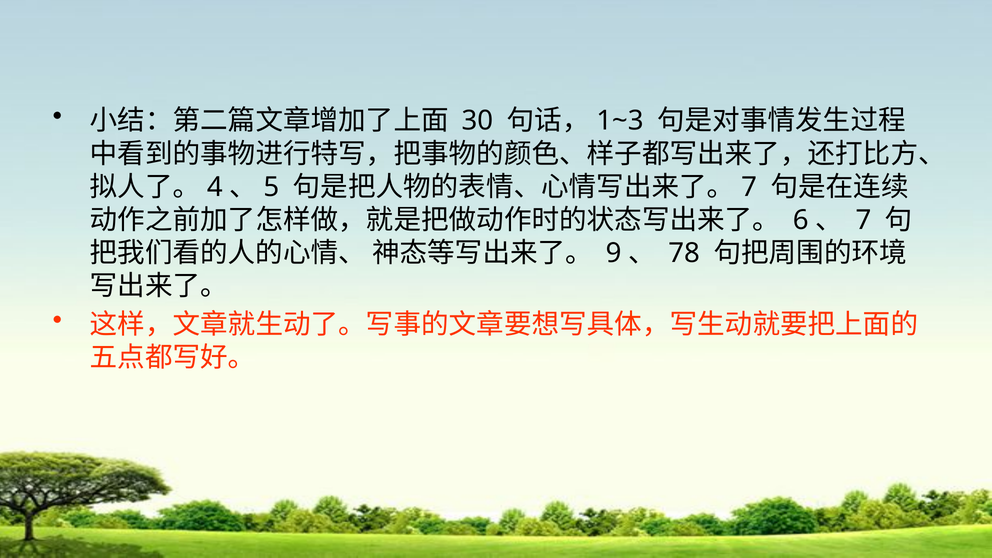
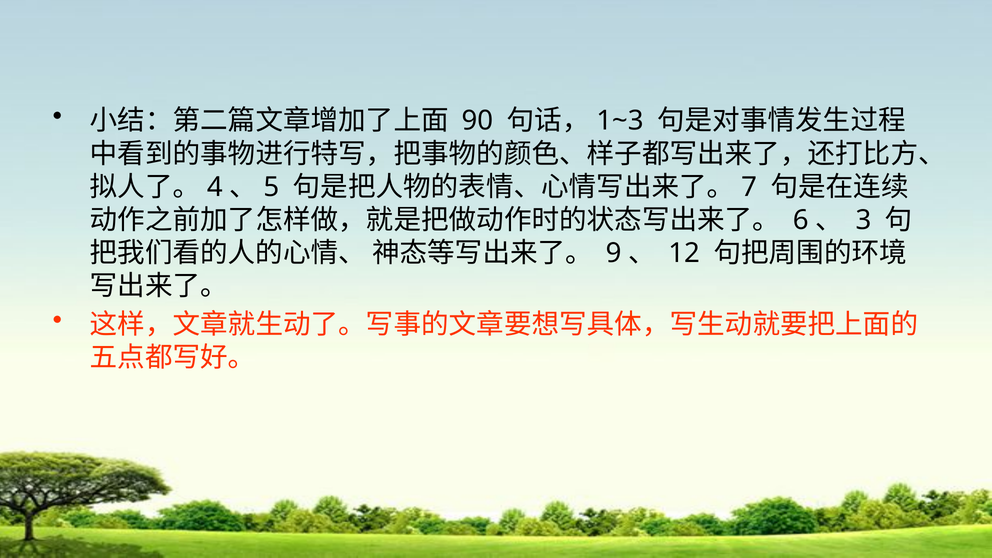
30: 30 -> 90 (477, 121)
7: 7 -> 3 (863, 220)
78: 78 -> 12 (684, 253)
